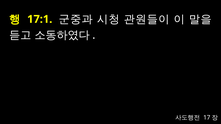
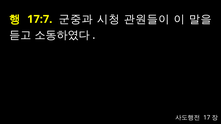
17:1: 17:1 -> 17:7 (40, 19)
